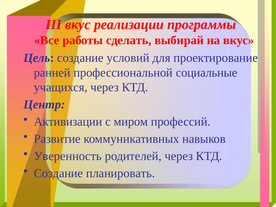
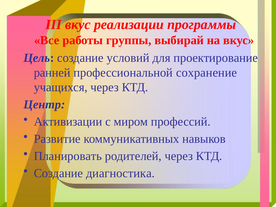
сделать: сделать -> группы (129, 40)
социальные: социальные -> сохранение (207, 73)
Уверенность: Уверенность -> Планировать (68, 156)
планировать: планировать -> диагностика (120, 173)
